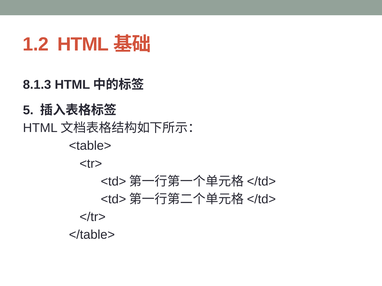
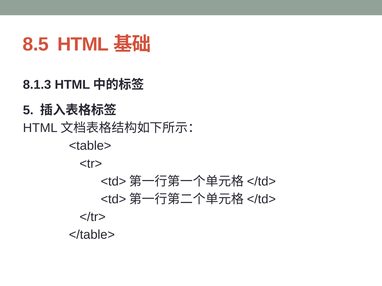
1.2: 1.2 -> 8.5 (36, 44)
